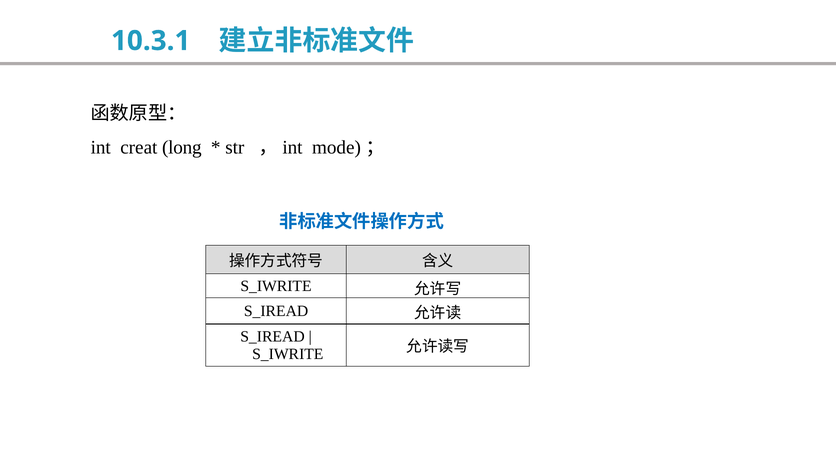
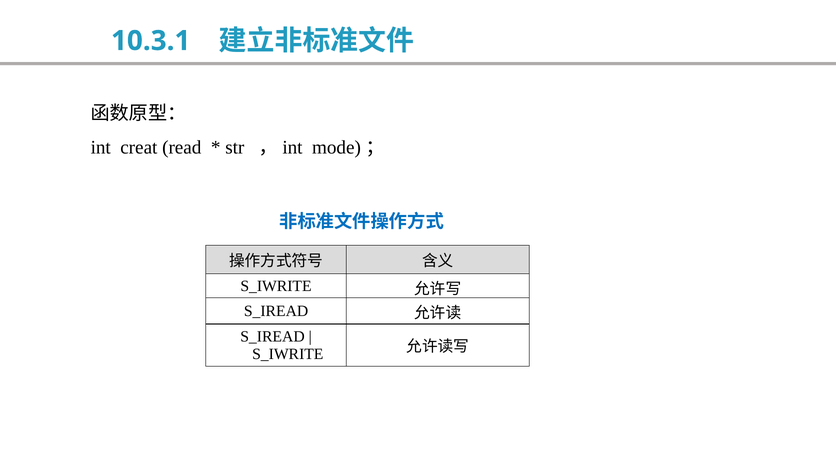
long: long -> read (182, 148)
